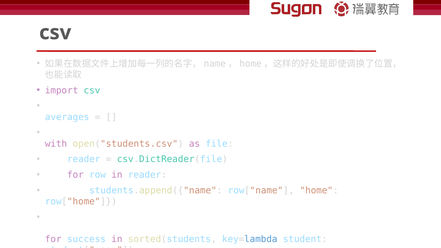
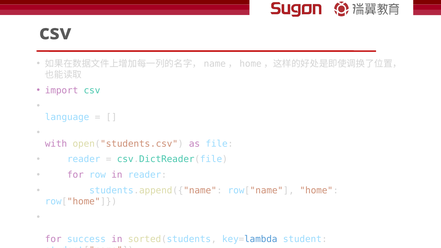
averages: averages -> language (67, 117)
